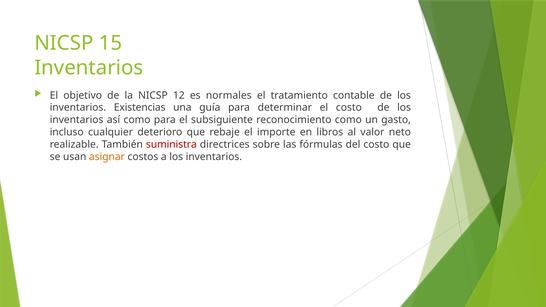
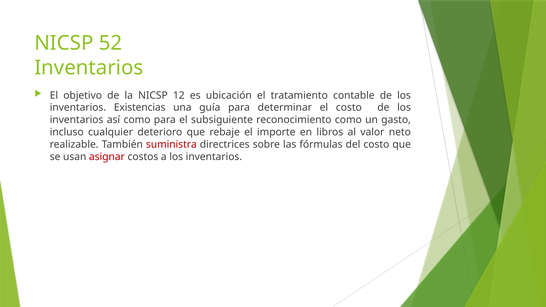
15: 15 -> 52 (110, 43)
normales: normales -> ubicación (229, 95)
asignar colour: orange -> red (107, 157)
